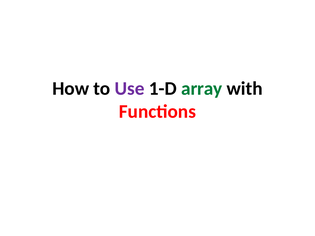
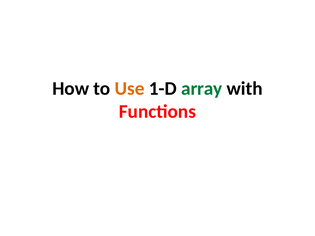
Use colour: purple -> orange (130, 89)
